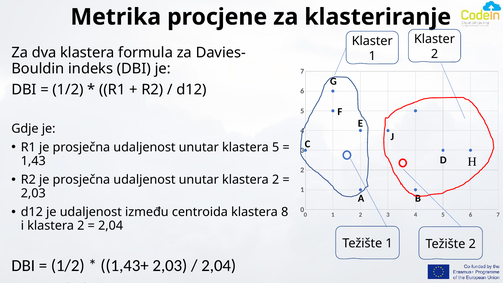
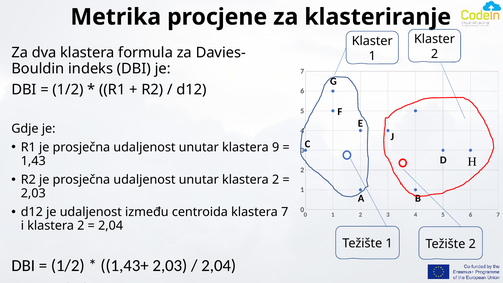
klastera 5: 5 -> 9 (276, 147)
klastera 8: 8 -> 7 (285, 212)
